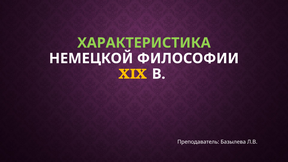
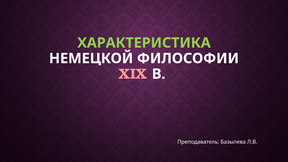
XIX colour: yellow -> pink (133, 74)
